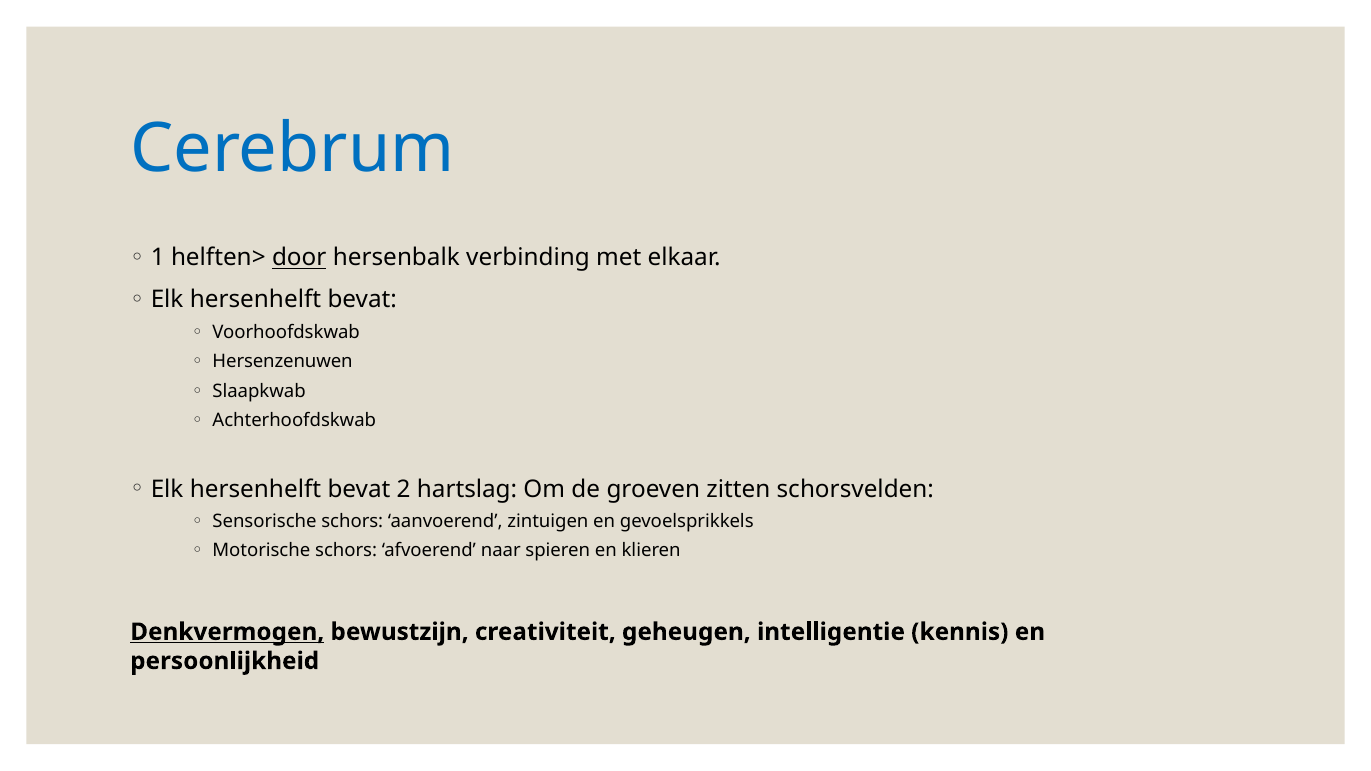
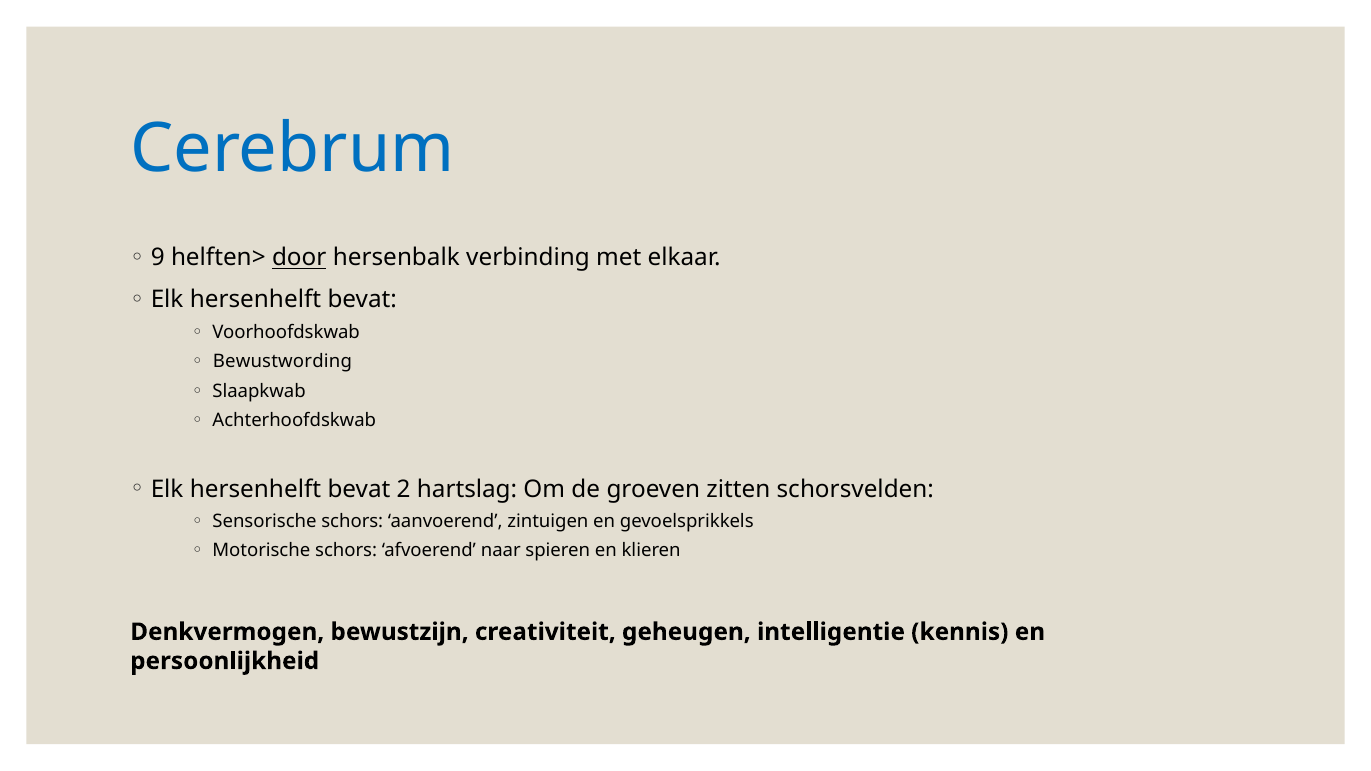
1: 1 -> 9 (158, 258)
Hersenzenuwen: Hersenzenuwen -> Bewustwording (282, 362)
Denkvermogen underline: present -> none (227, 632)
